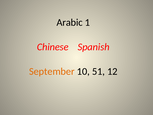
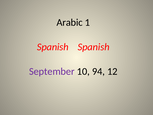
Chinese: Chinese -> Spanish (53, 47)
September colour: orange -> purple (52, 71)
51: 51 -> 94 (98, 71)
